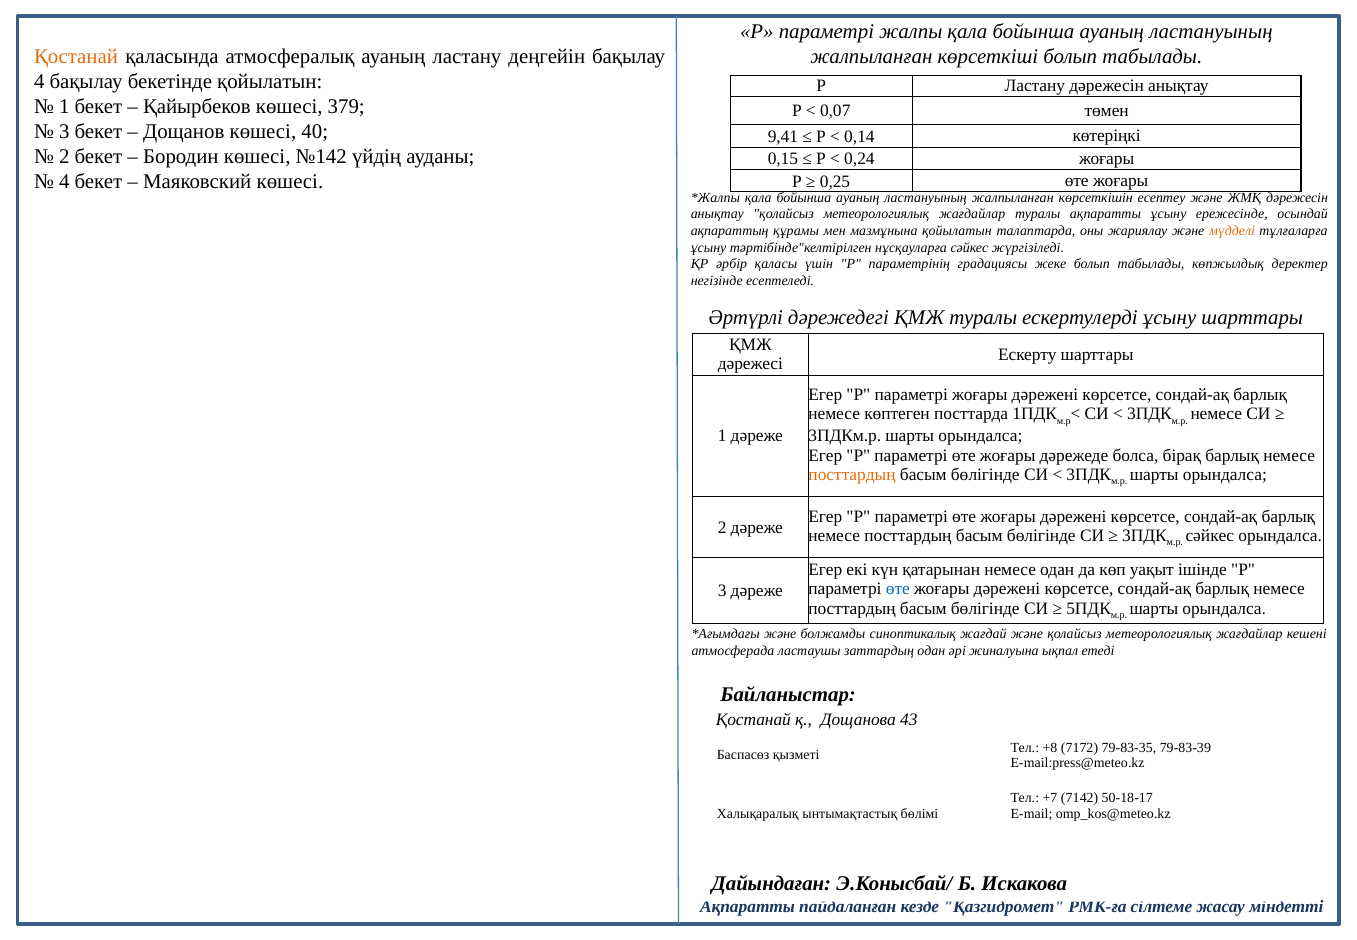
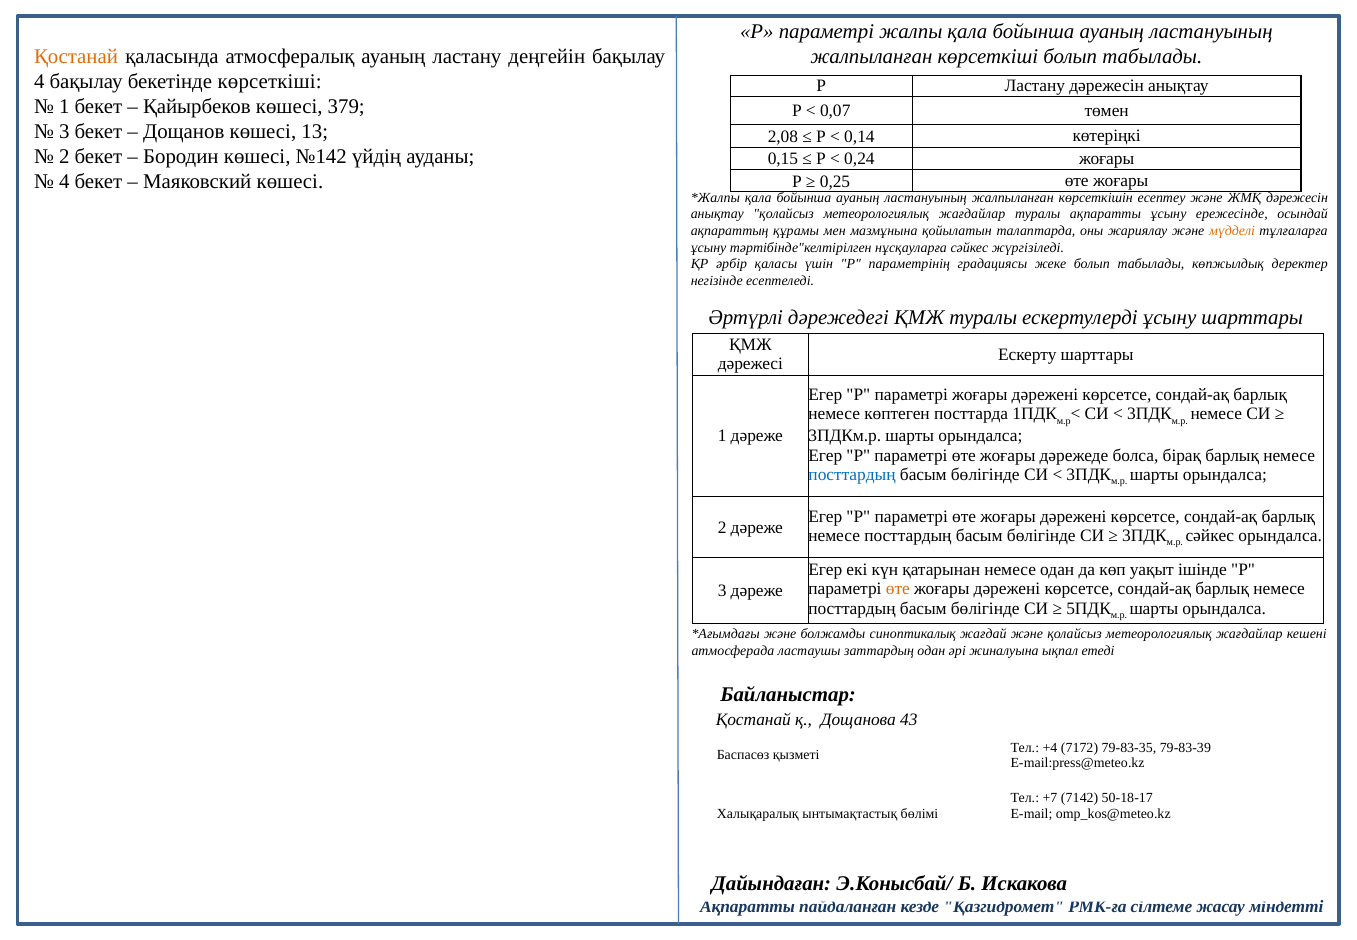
бекетінде қойылатын: қойылатын -> көрсеткіші (270, 81)
40: 40 -> 13 (315, 132)
9,41: 9,41 -> 2,08 (783, 137)
посттардың colour: orange -> blue (852, 474)
өте colour: blue -> orange (898, 589)
+8: +8 -> +4 (1050, 747)
